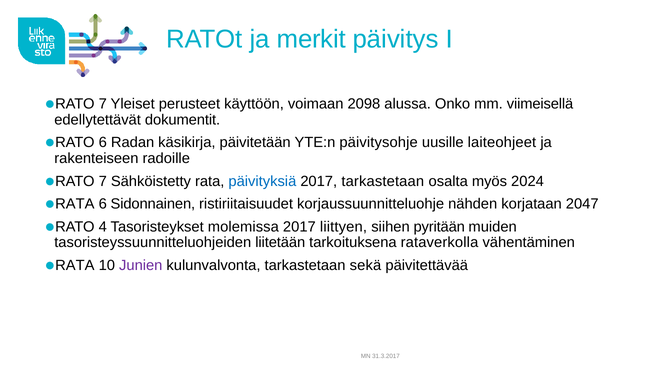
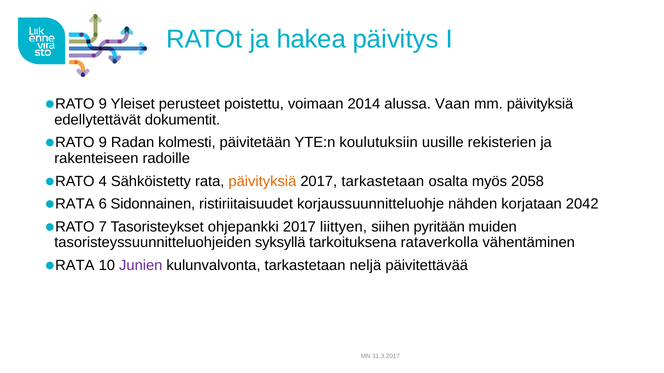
merkit: merkit -> hakea (311, 39)
7: 7 -> 9 (103, 104)
käyttöön: käyttöön -> poistettu (254, 104)
2098: 2098 -> 2014 (364, 104)
Onko: Onko -> Vaan (452, 104)
mm viimeisellä: viimeisellä -> päivityksiä (540, 104)
6: 6 -> 9 (103, 143)
käsikirja: käsikirja -> kolmesti (187, 143)
päivitysohje: päivitysohje -> koulutuksiin (379, 143)
laiteohjeet: laiteohjeet -> rekisterien (502, 143)
7: 7 -> 4 (103, 181)
päivityksiä colour: blue -> orange (262, 181)
2024: 2024 -> 2058 (528, 181)
2047: 2047 -> 2042 (582, 204)
4: 4 -> 7 (103, 227)
molemissa: molemissa -> ohjepankki (243, 227)
liitetään: liitetään -> syksyllä (280, 243)
sekä: sekä -> neljä (365, 266)
